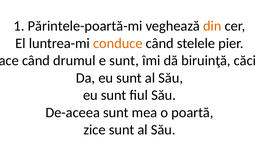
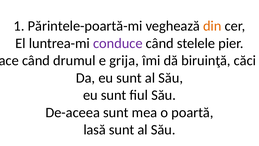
conduce colour: orange -> purple (118, 43)
e sunt: sunt -> grija (124, 60)
zice: zice -> lasă (95, 130)
